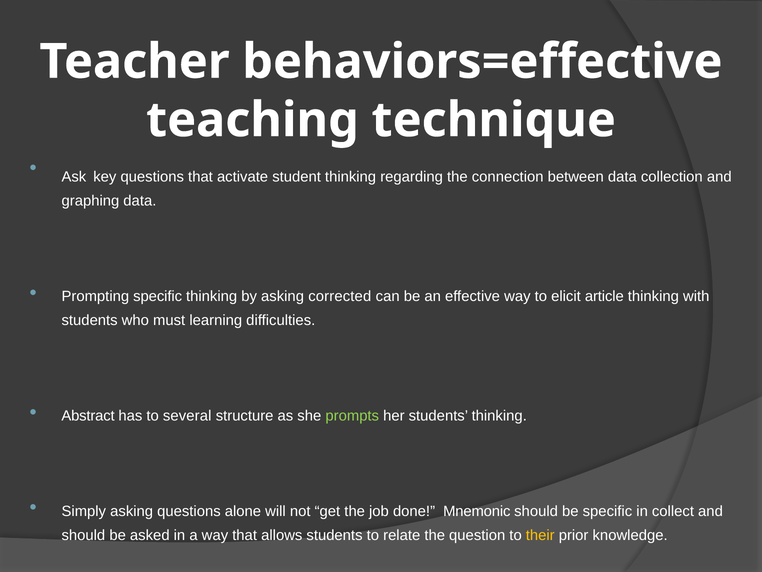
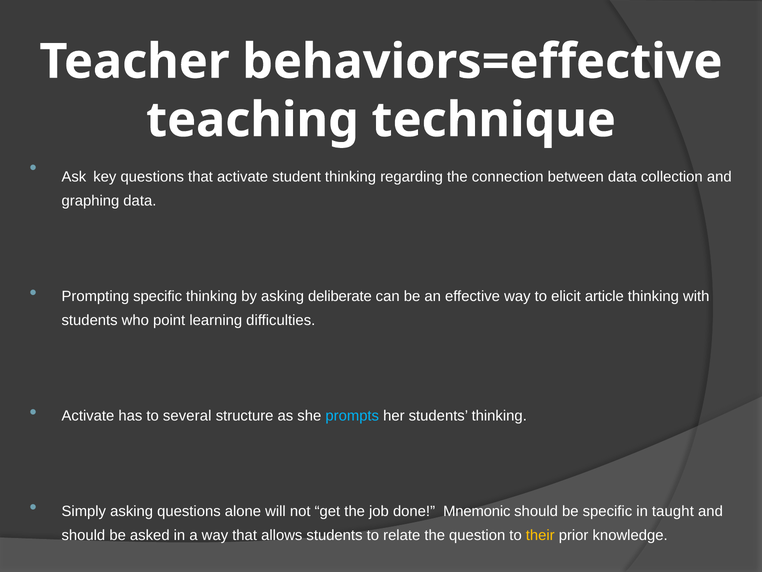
corrected: corrected -> deliberate (340, 296)
must: must -> point (169, 320)
Abstract: Abstract -> Activate (88, 416)
prompts colour: light green -> light blue (352, 416)
collect: collect -> taught (673, 511)
